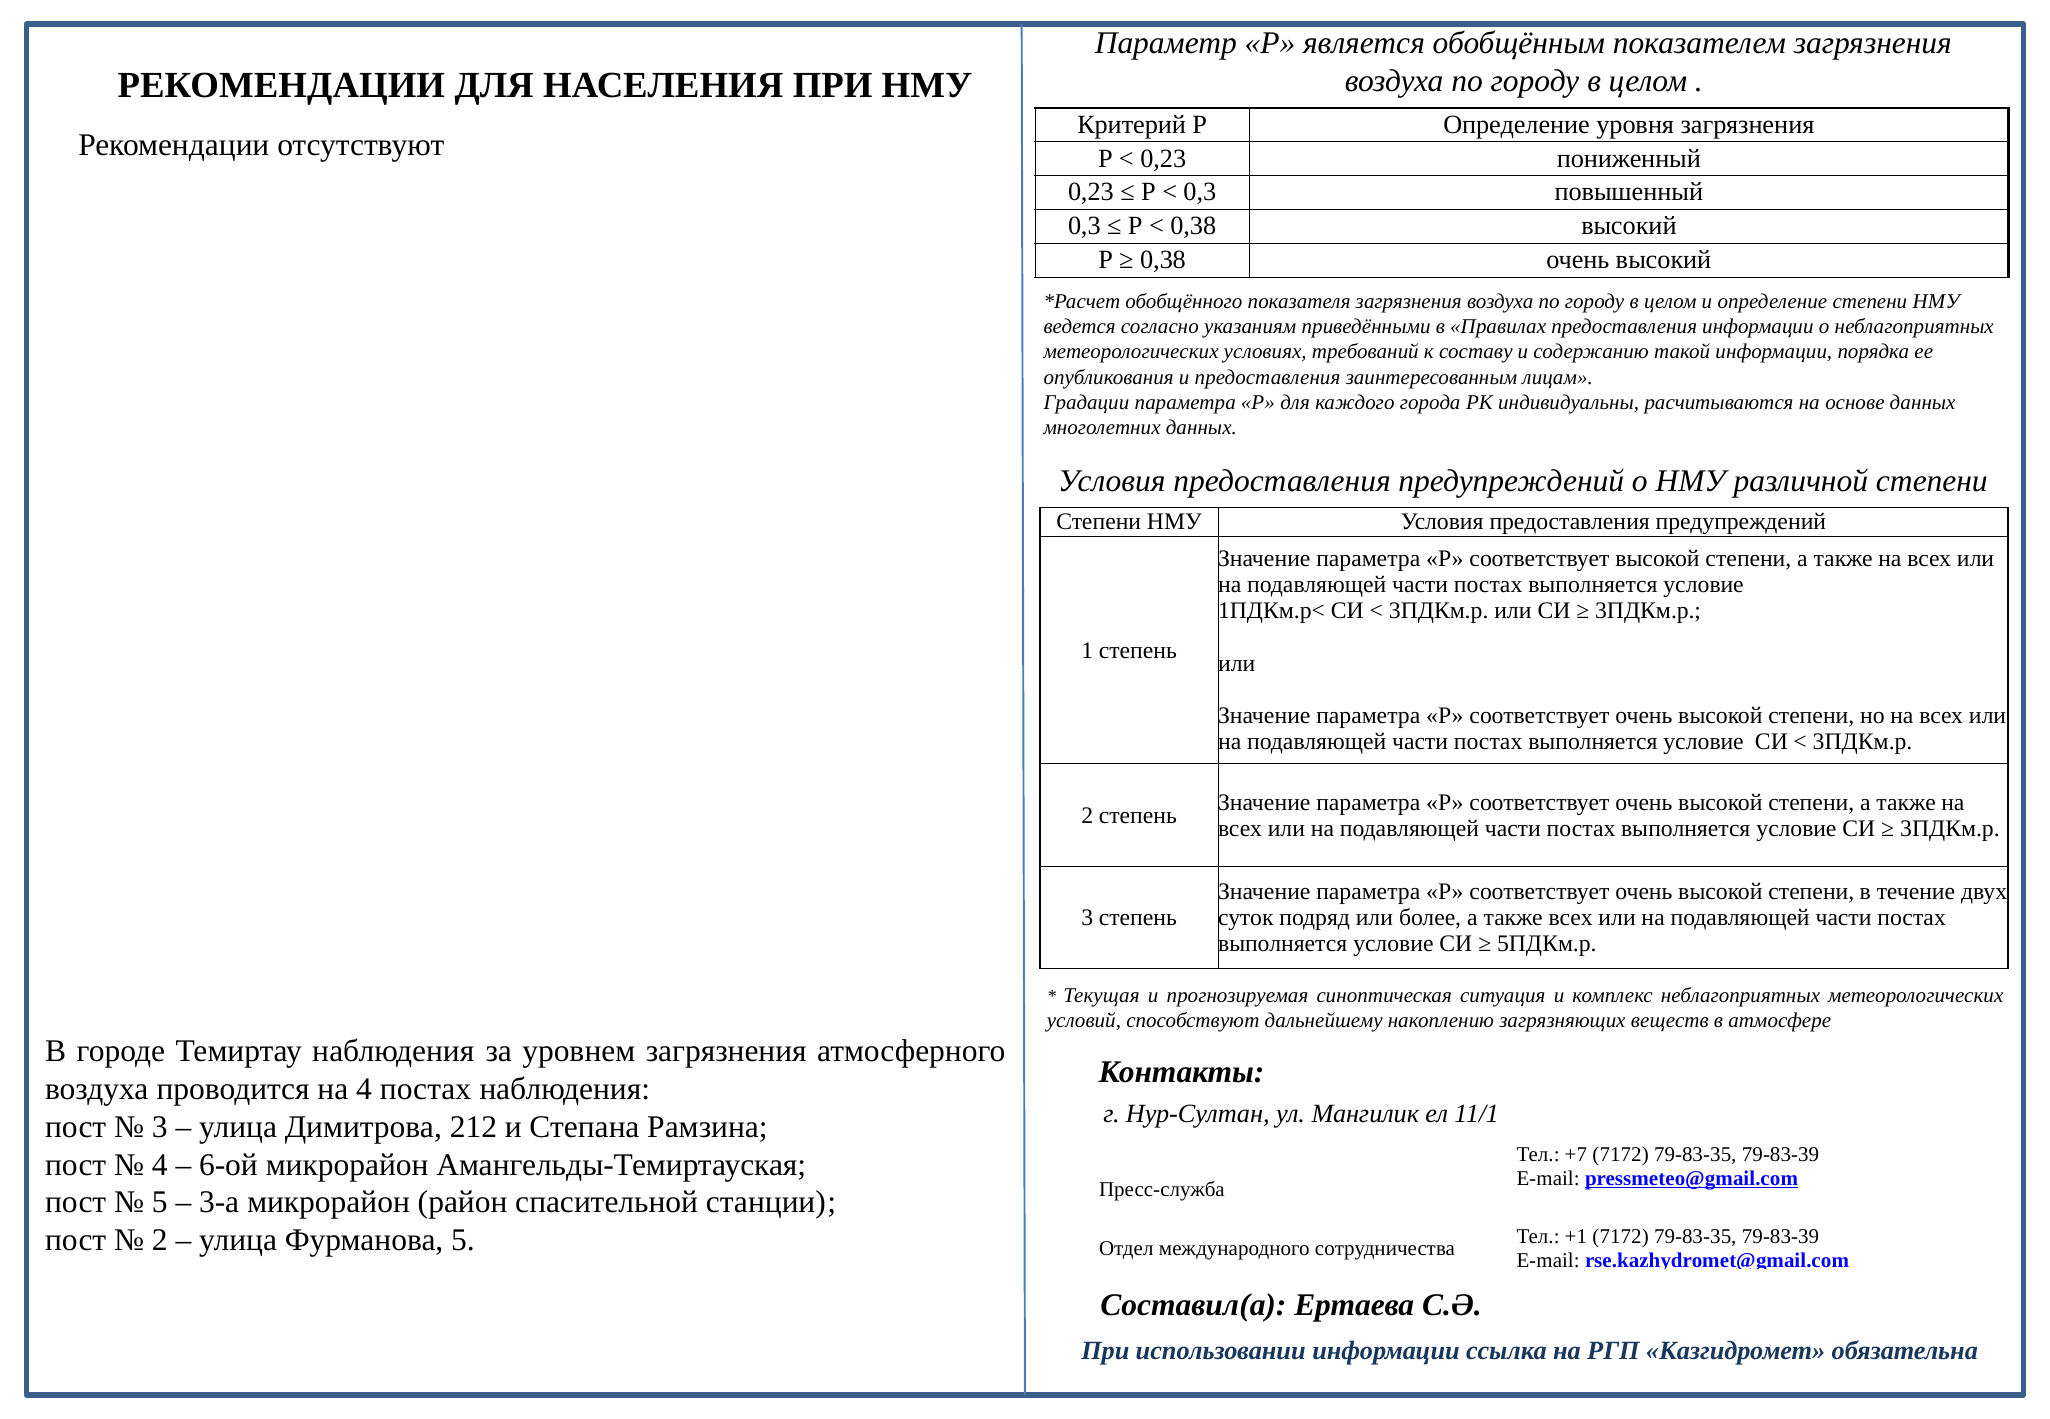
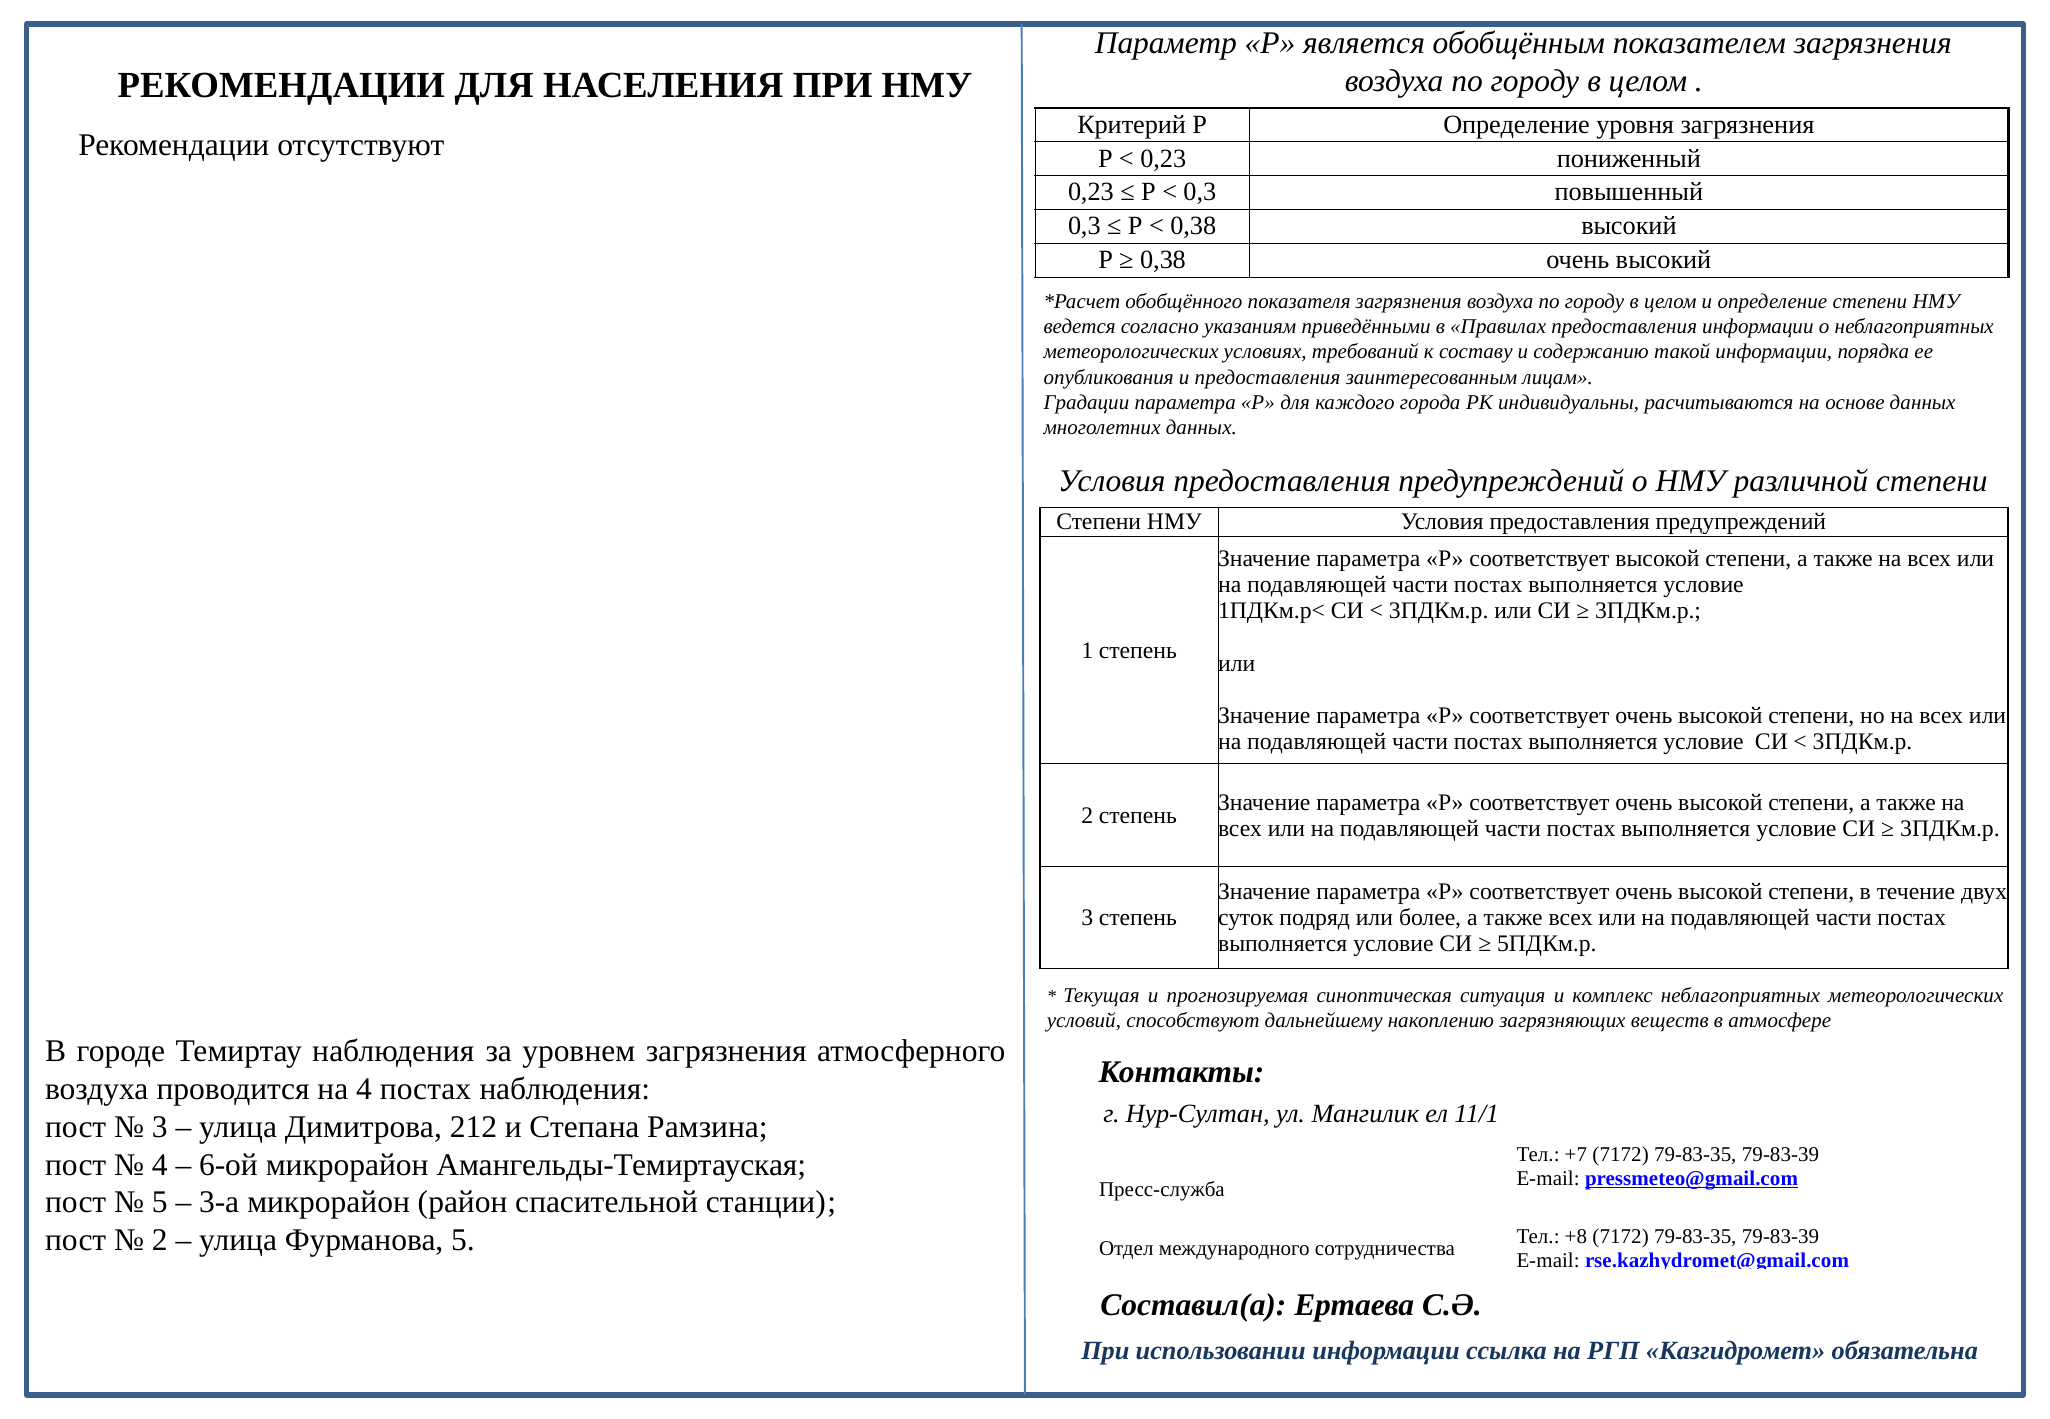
+1: +1 -> +8 (1576, 1237)
